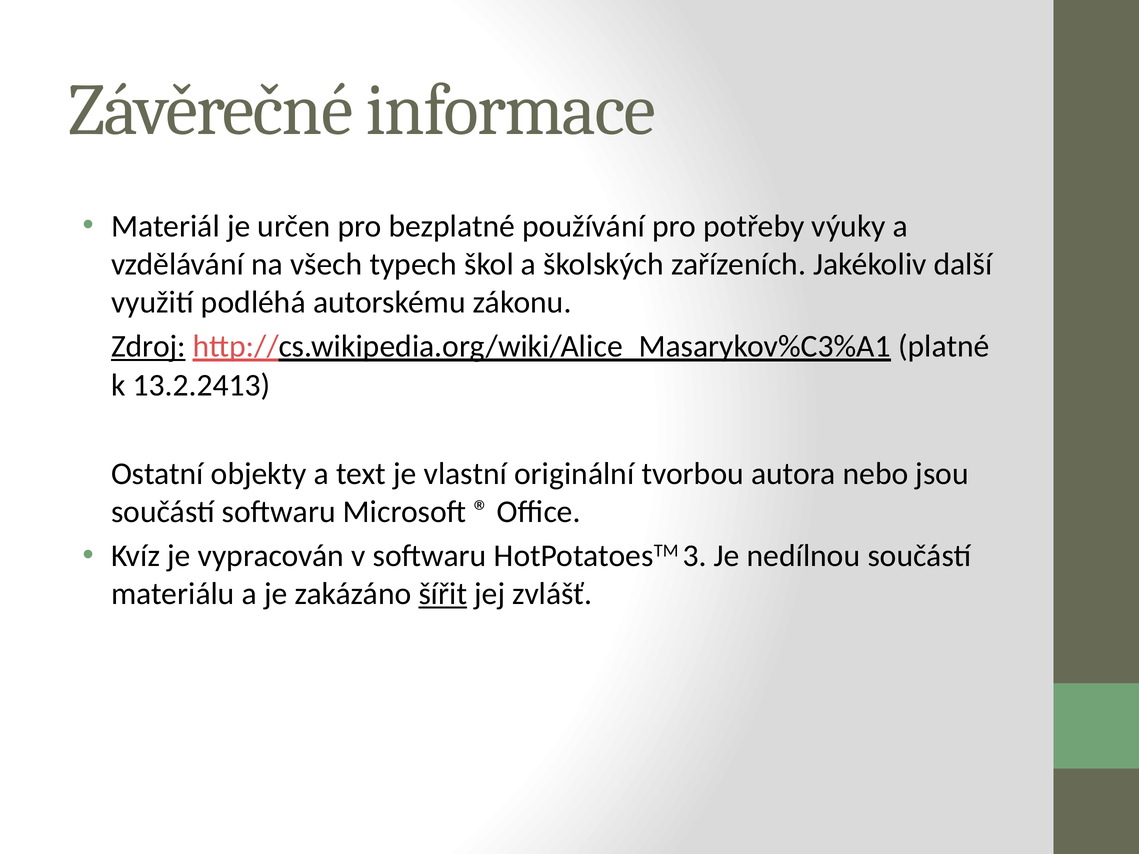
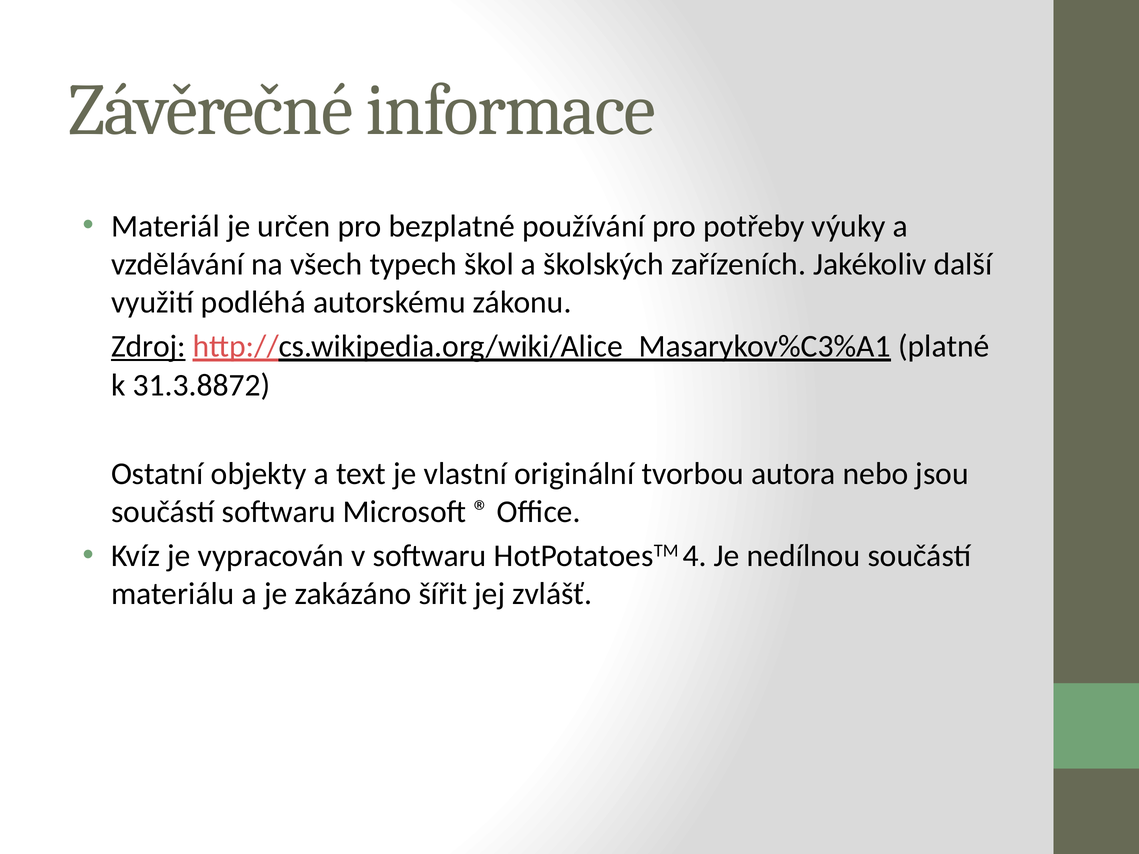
13.2.2413: 13.2.2413 -> 31.3.8872 (202, 385)
3: 3 -> 4 (695, 556)
šířit underline: present -> none (443, 594)
